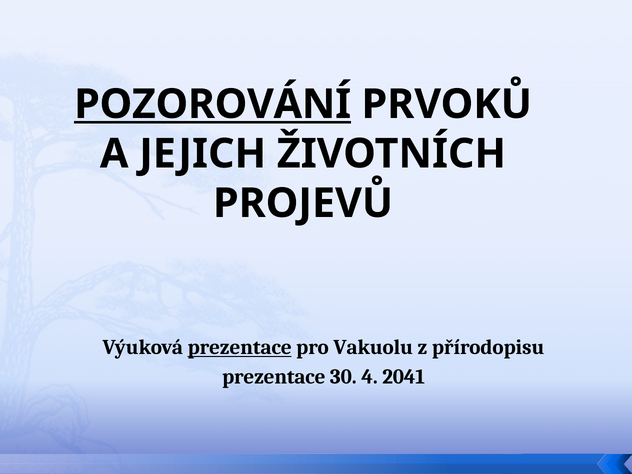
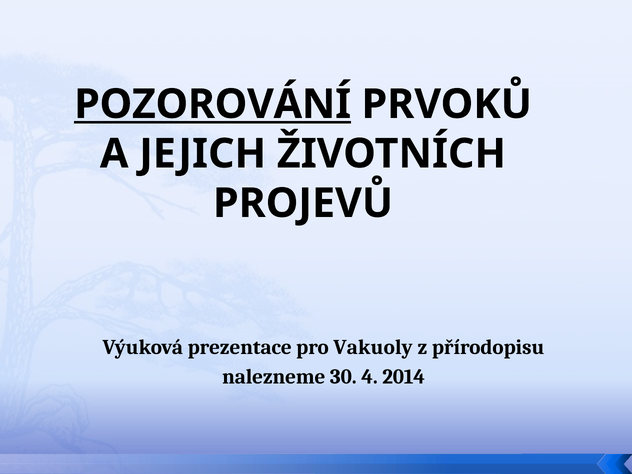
prezentace underline: present -> none (240, 347)
Vakuolu: Vakuolu -> Vakuoly (373, 347)
prezentace: prezentace -> nalezneme (274, 377)
2041: 2041 -> 2014 (404, 377)
